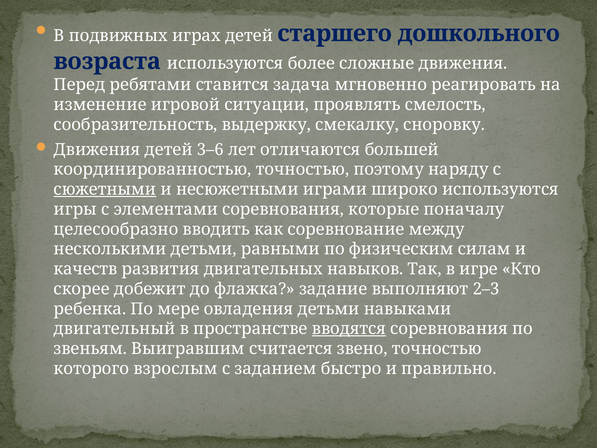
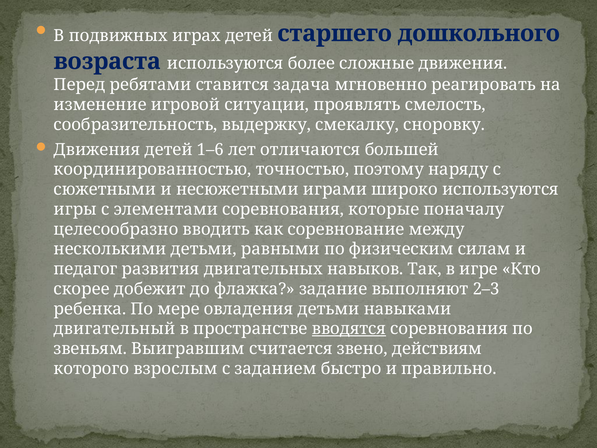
3–6: 3–6 -> 1–6 (210, 149)
сюжетными underline: present -> none (105, 189)
качеств: качеств -> педагог (86, 269)
звено точностью: точностью -> действиям (437, 349)
